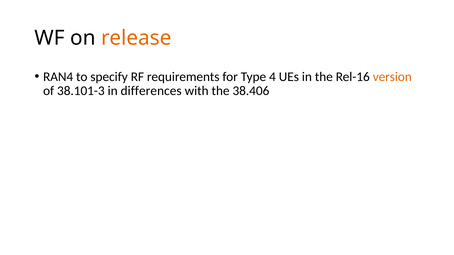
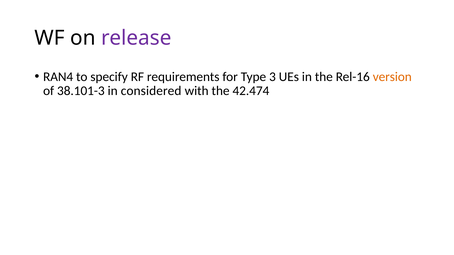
release colour: orange -> purple (136, 38)
4: 4 -> 3 (272, 77)
differences: differences -> considered (151, 91)
38.406: 38.406 -> 42.474 (251, 91)
